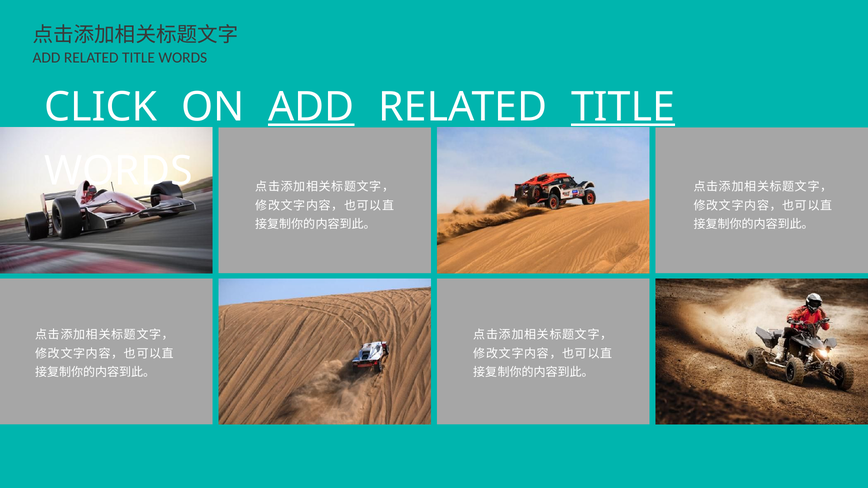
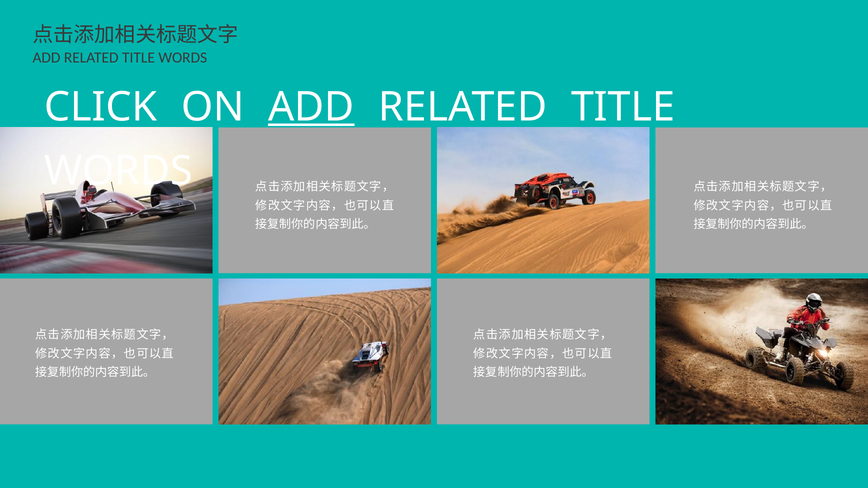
TITLE underline: present -> none (623, 107)
